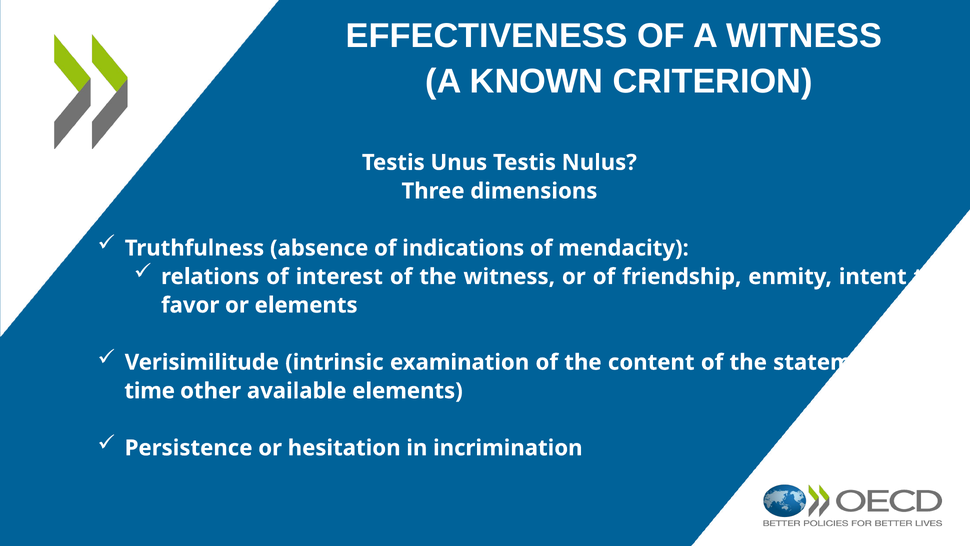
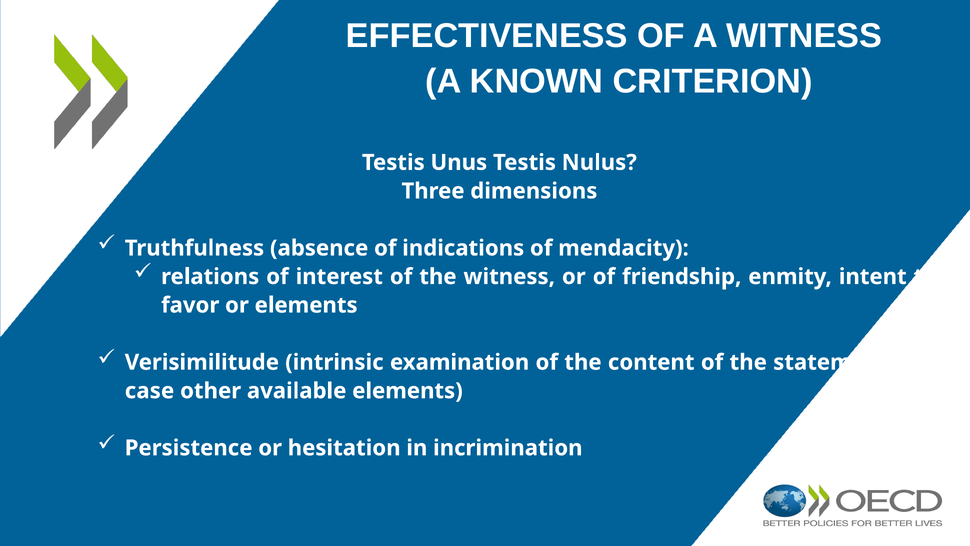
time: time -> case (149, 391)
